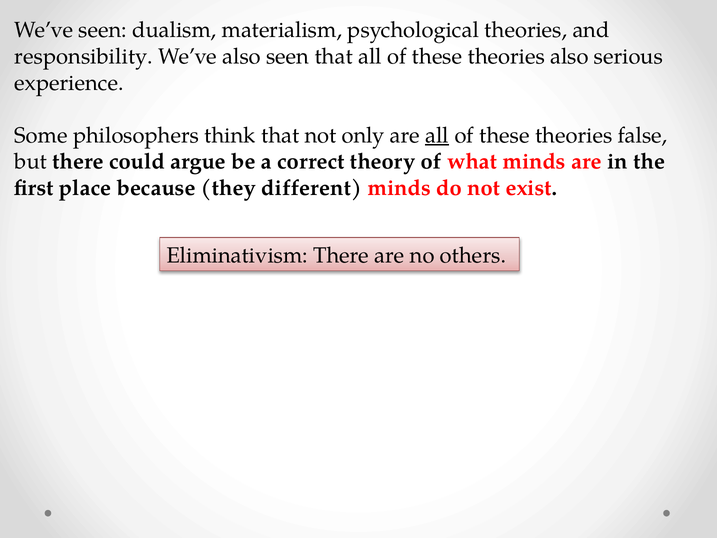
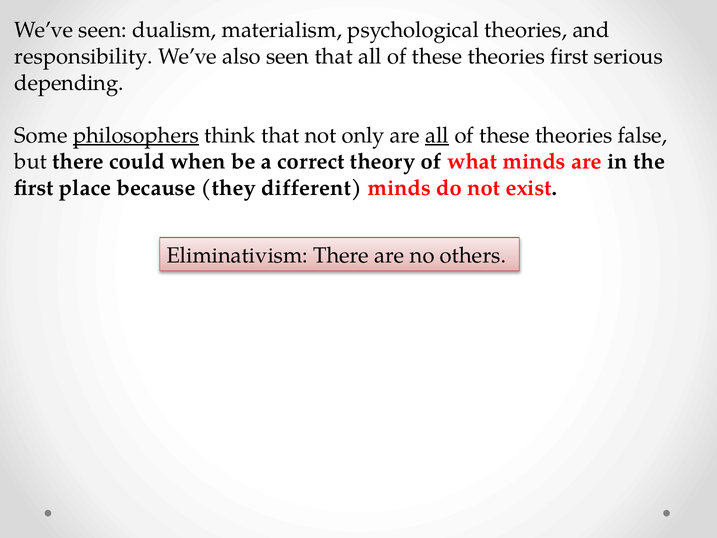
theories also: also -> first (569, 56)
experience: experience -> depending (69, 83)
philosophers underline: none -> present (136, 135)
argue: argue -> when (198, 162)
